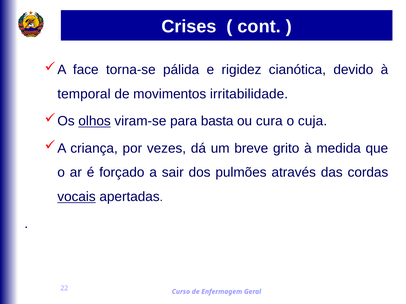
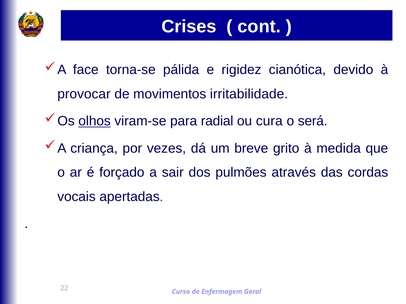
temporal: temporal -> provocar (84, 94)
basta: basta -> radial (217, 121)
cuja: cuja -> será (313, 121)
vocais underline: present -> none (77, 197)
